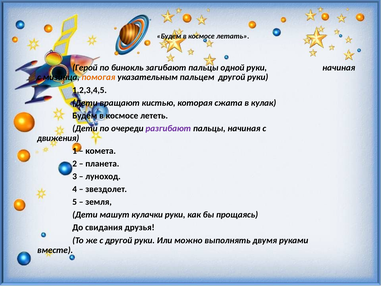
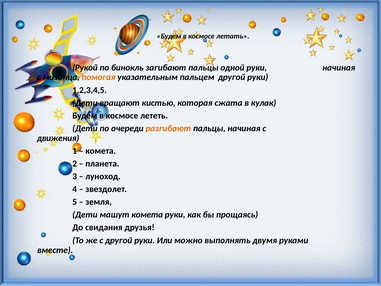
Герой: Герой -> Рукой (85, 67)
разгибают colour: purple -> orange (168, 128)
машут кулачки: кулачки -> комета (147, 215)
